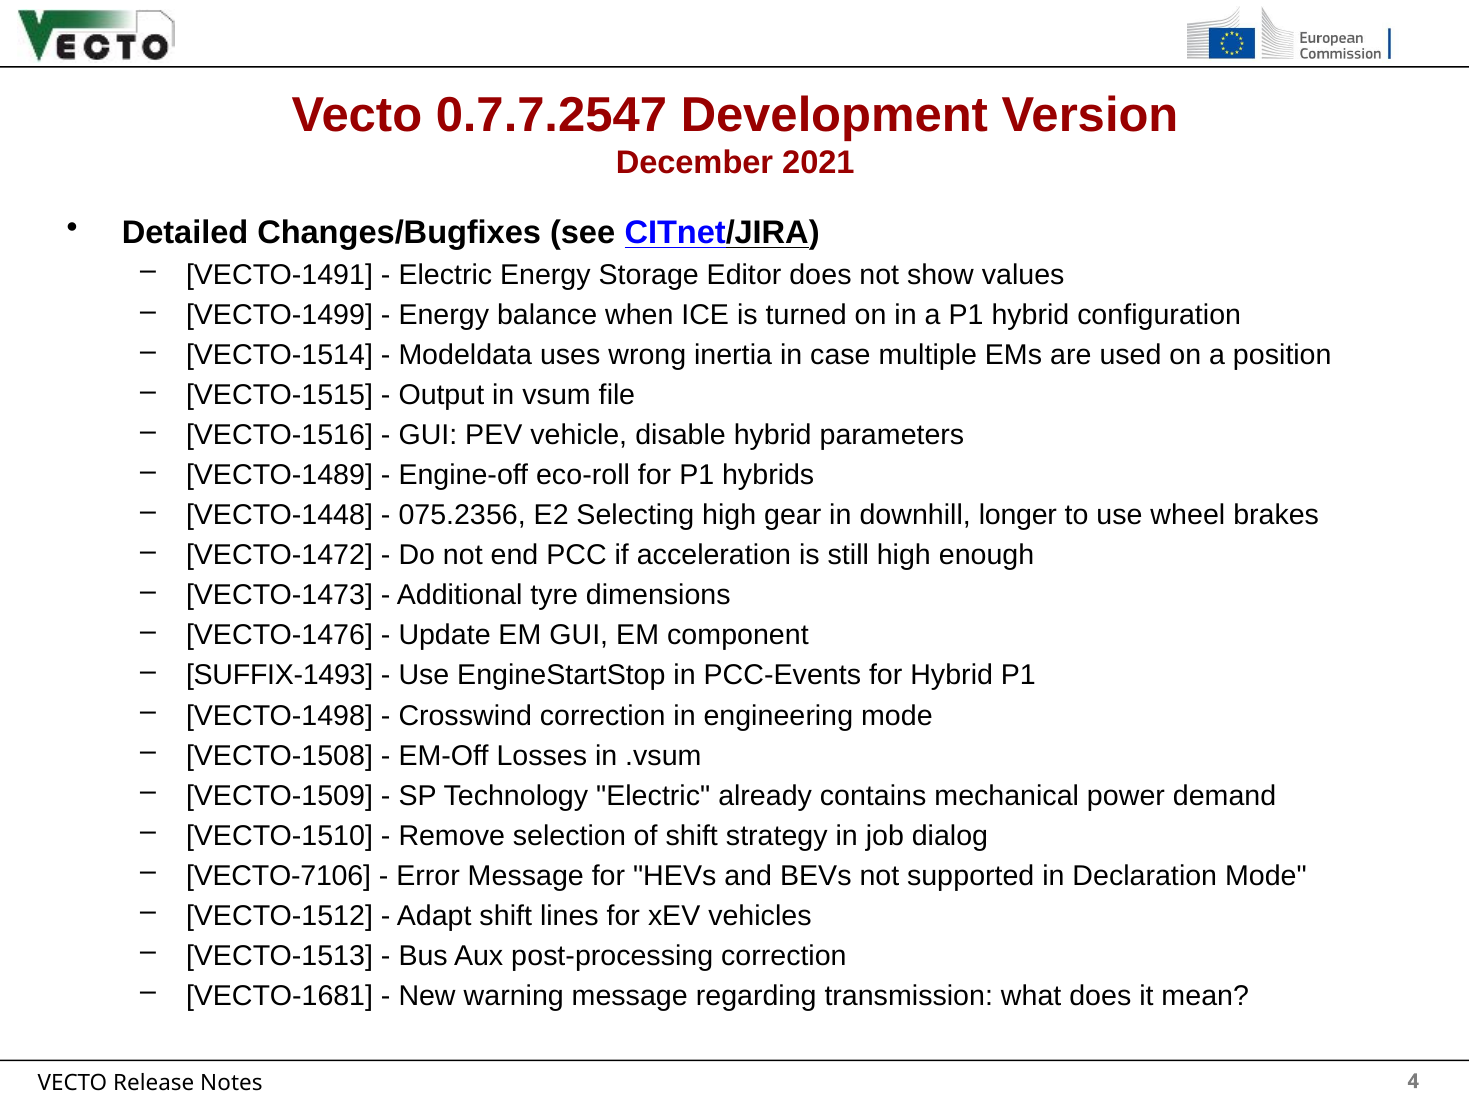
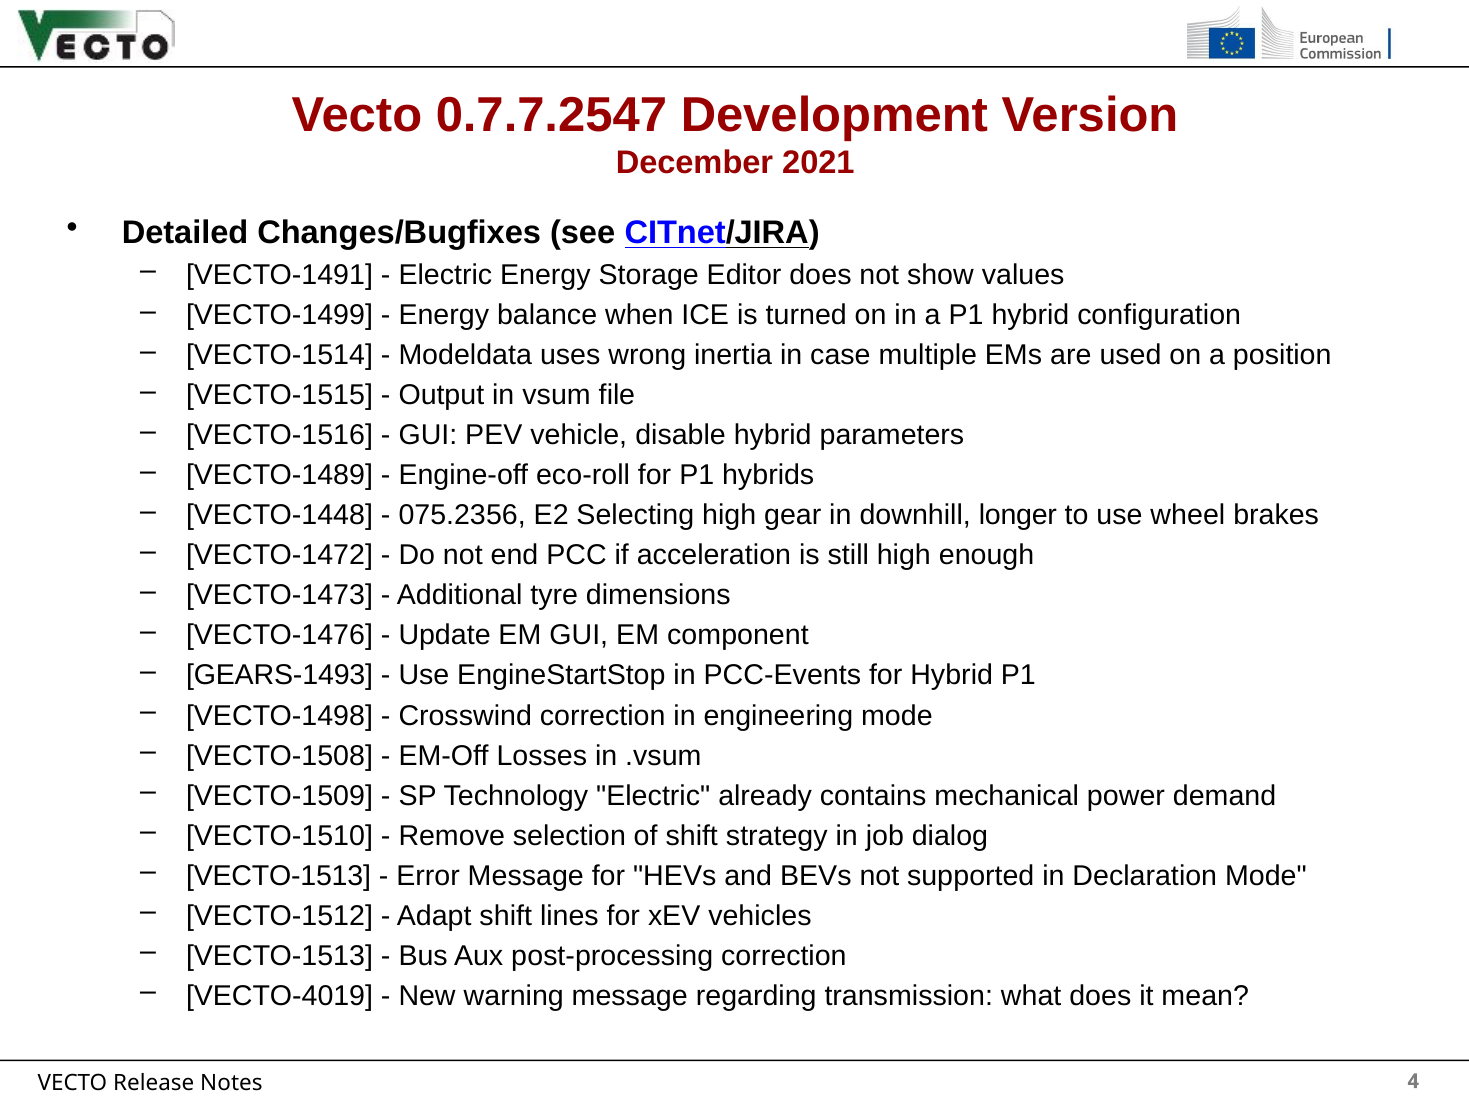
SUFFIX-1493: SUFFIX-1493 -> GEARS-1493 (280, 675)
VECTO-7106: VECTO-7106 -> VECTO-1513 (279, 875)
VECTO-1681: VECTO-1681 -> VECTO-4019 (280, 996)
